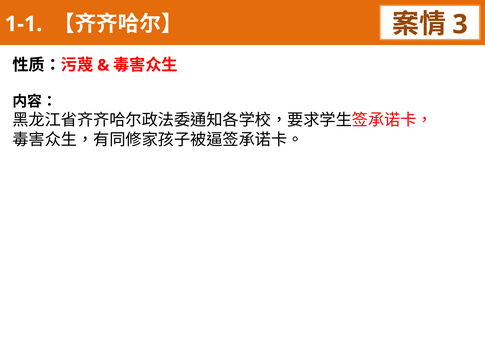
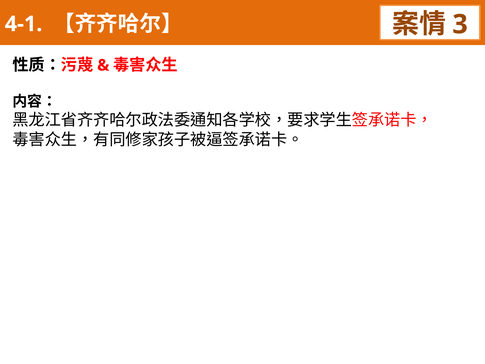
1-1: 1-1 -> 4-1 (24, 24)
